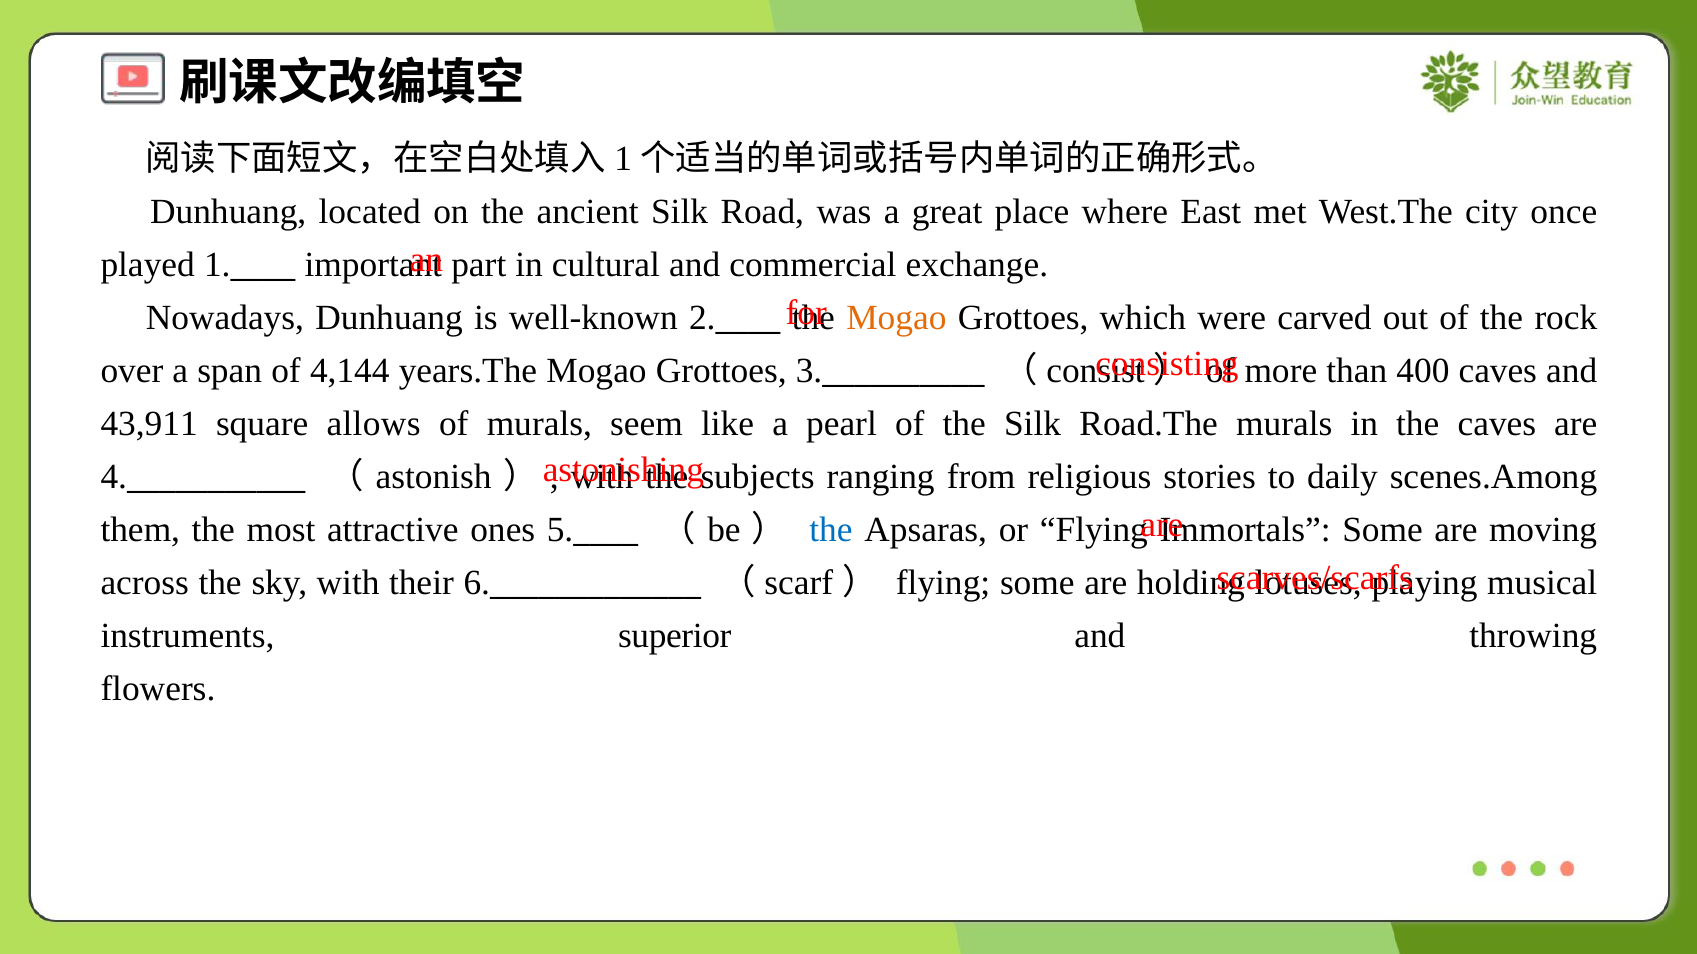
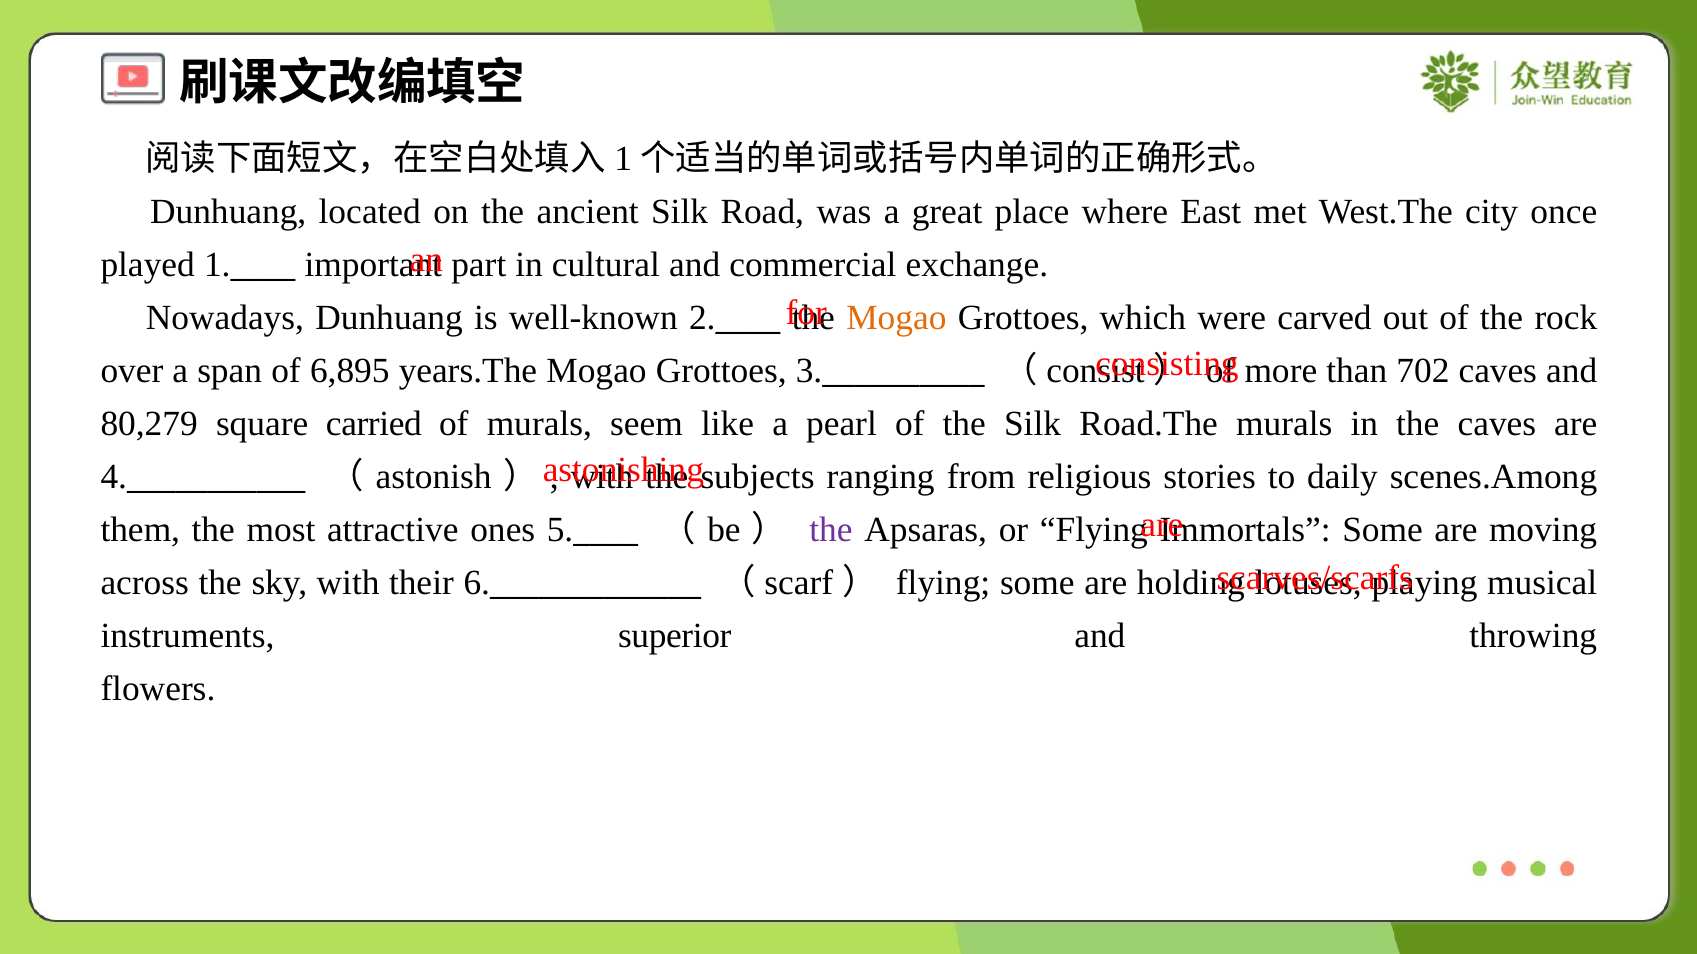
4,144: 4,144 -> 6,895 (350, 371)
400: 400 -> 702 (1423, 371)
43,911: 43,911 -> 80,279 (149, 424)
allows: allows -> carried (374, 424)
the colour: blue -> purple (831, 530)
